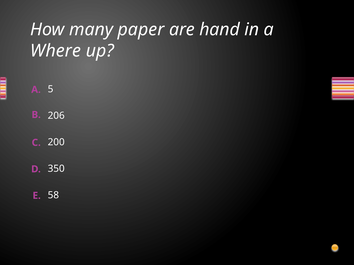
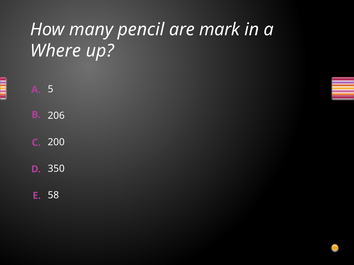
paper: paper -> pencil (141, 30)
hand: hand -> mark (220, 30)
